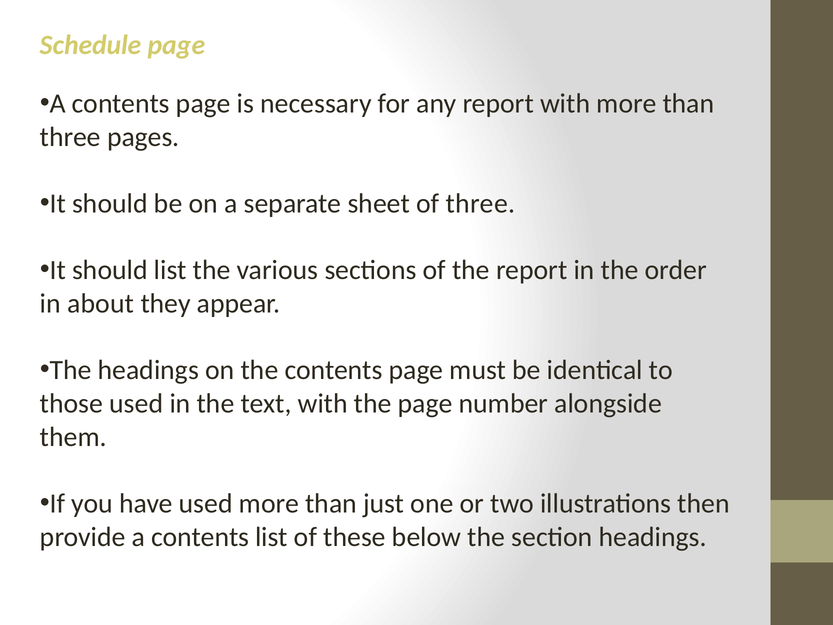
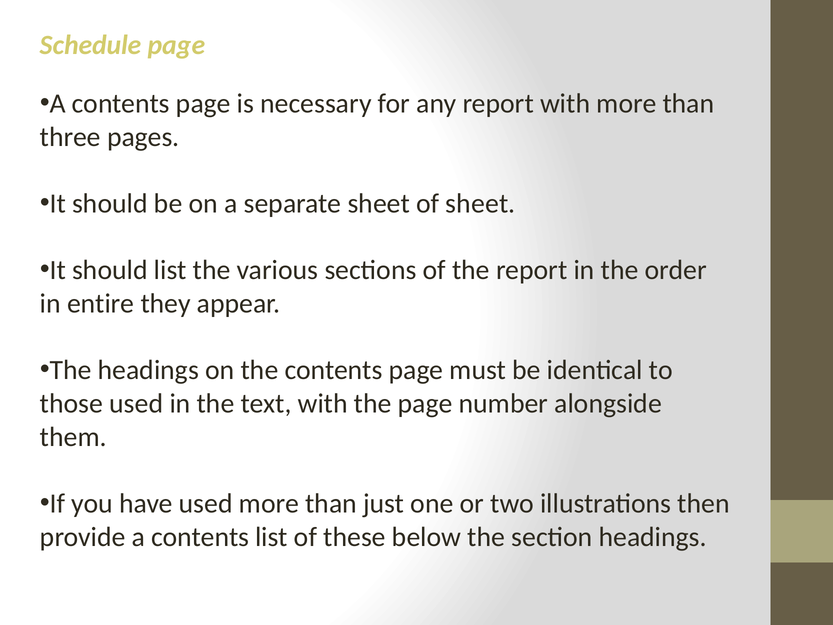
of three: three -> sheet (480, 203)
about: about -> entire (101, 303)
